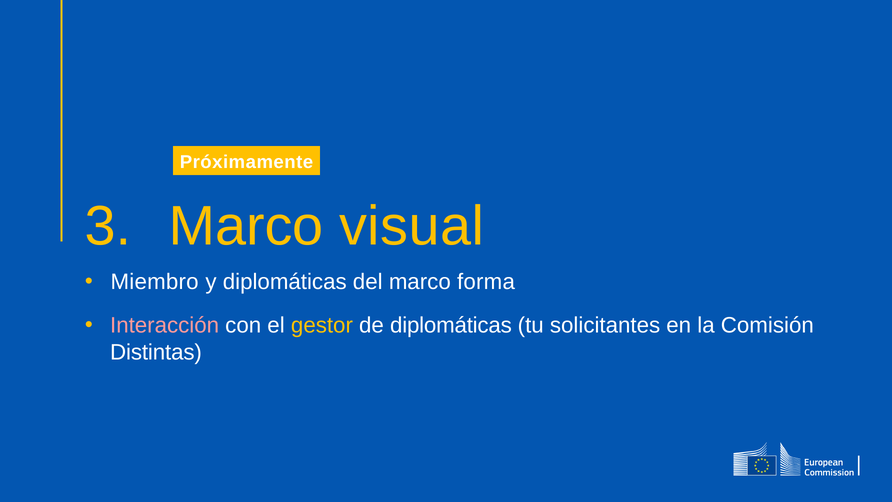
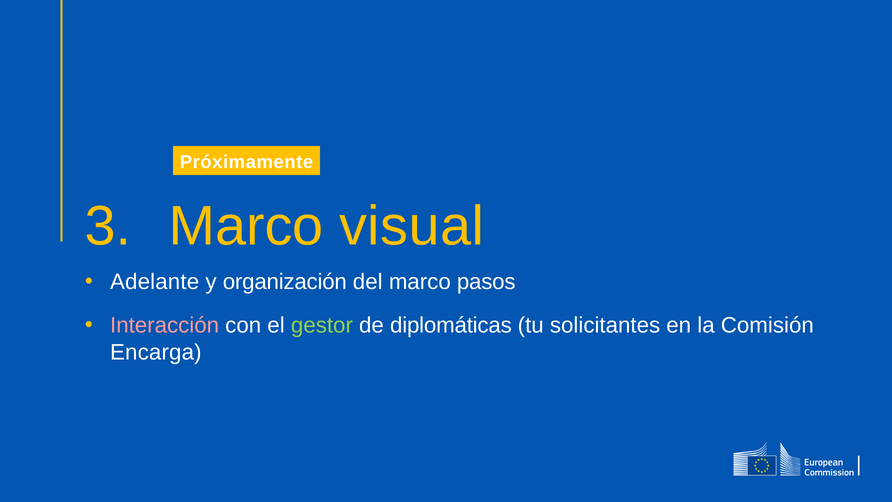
Miembro: Miembro -> Adelante (155, 282)
y diplomáticas: diplomáticas -> organización (285, 282)
forma: forma -> pasos (486, 282)
gestor colour: yellow -> light green (322, 325)
Distintas: Distintas -> Encarga (156, 352)
